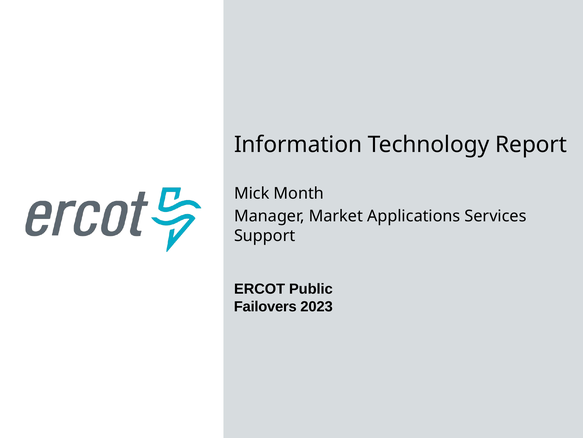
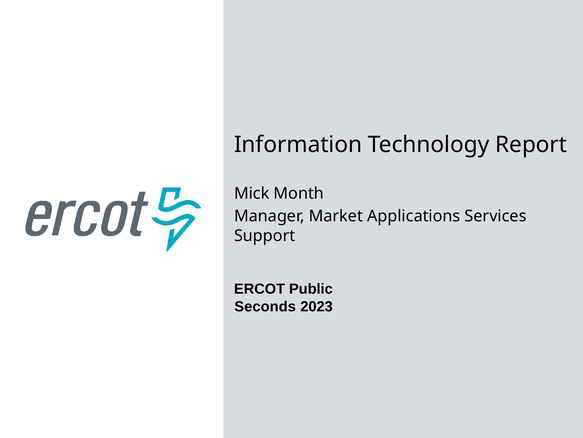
Failovers: Failovers -> Seconds (265, 306)
